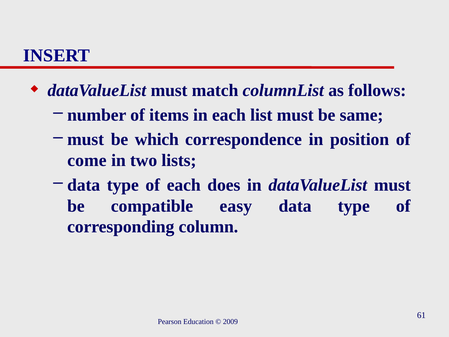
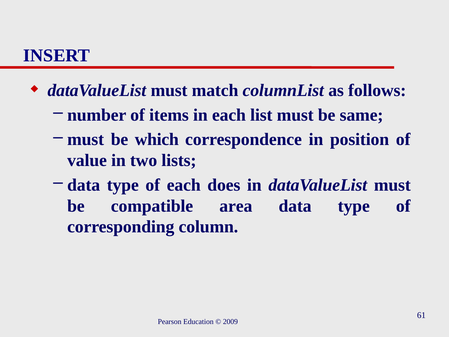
come: come -> value (87, 160)
easy: easy -> area (236, 206)
